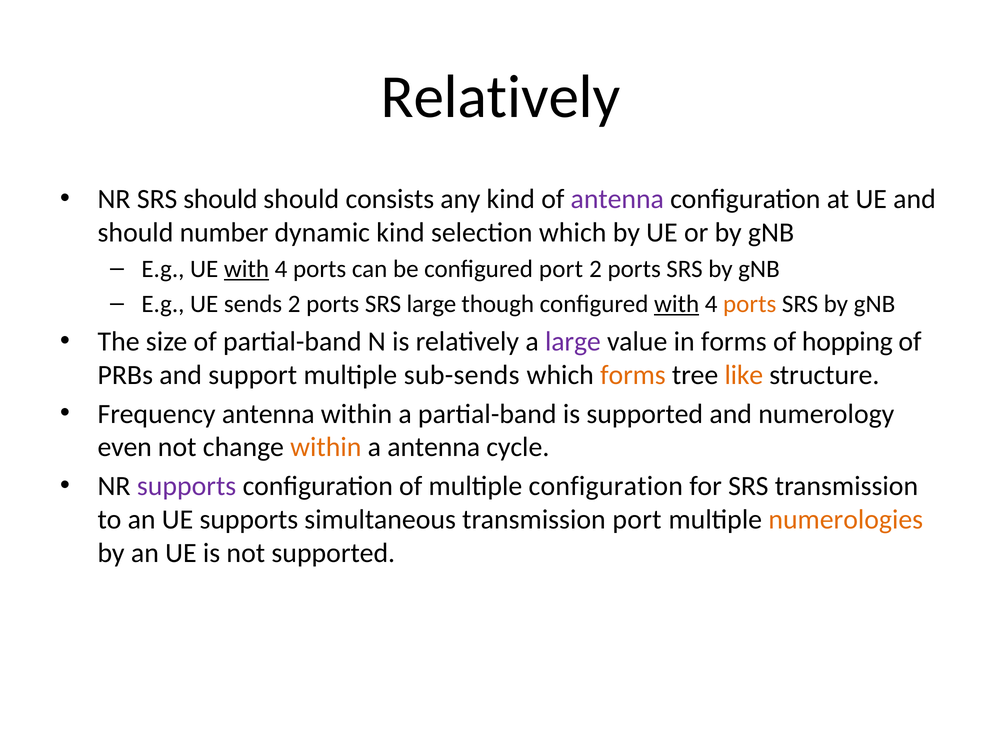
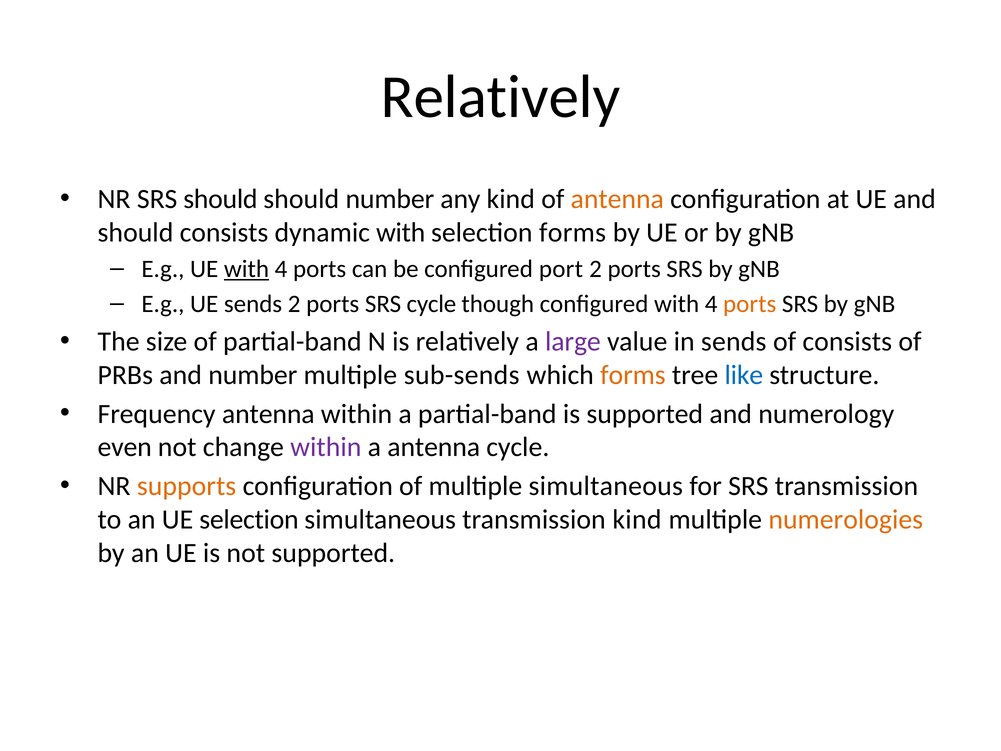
should consists: consists -> number (390, 199)
antenna colour: purple -> orange (617, 199)
should number: number -> consists (224, 232)
dynamic kind: kind -> with (401, 232)
selection which: which -> forms (573, 232)
SRS large: large -> cycle (431, 304)
with underline: present -> none (677, 304)
in forms: forms -> sends (734, 341)
of hopping: hopping -> consists (847, 341)
and support: support -> number (253, 375)
like colour: orange -> blue (744, 375)
within colour: orange -> purple (326, 447)
supports colour: purple -> orange (187, 486)
multiple configuration: configuration -> simultaneous (606, 486)
UE supports: supports -> selection (249, 520)
transmission port: port -> kind (637, 520)
